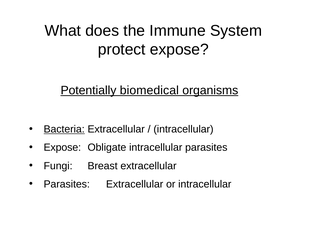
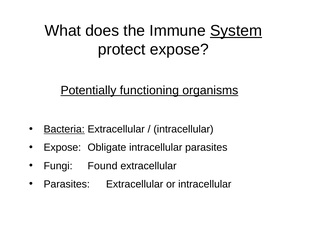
System underline: none -> present (236, 31)
biomedical: biomedical -> functioning (149, 90)
Breast: Breast -> Found (103, 166)
